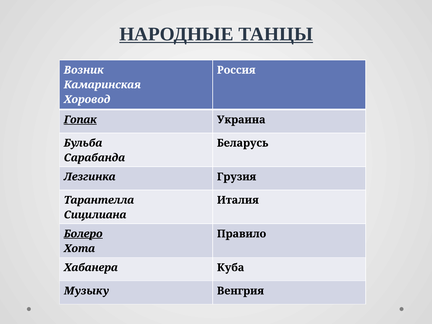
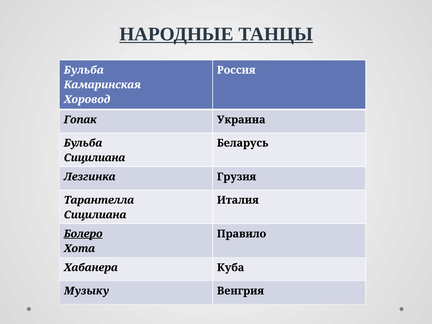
Возник: Возник -> Бульба (84, 70)
Гопак underline: present -> none (80, 120)
Сарабанда: Сарабанда -> Сицилиана (95, 158)
